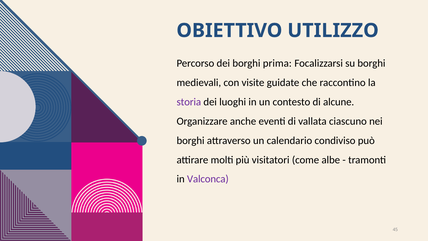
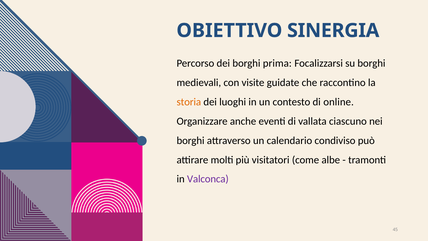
UTILIZZO: UTILIZZO -> SINERGIA (333, 31)
storia colour: purple -> orange (189, 102)
alcune: alcune -> online (339, 102)
